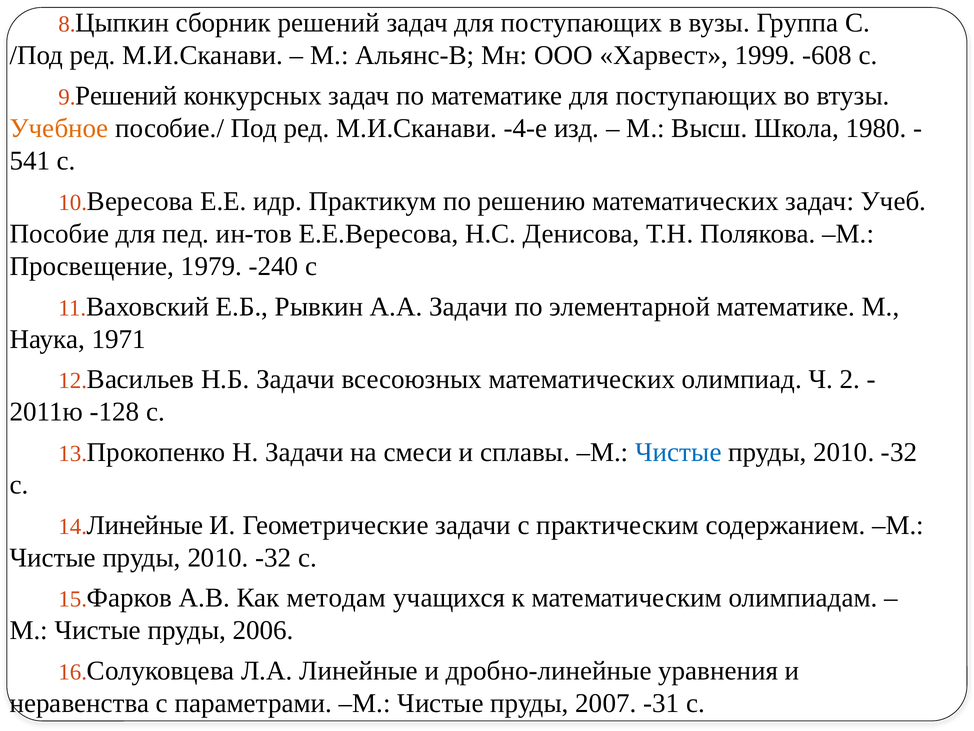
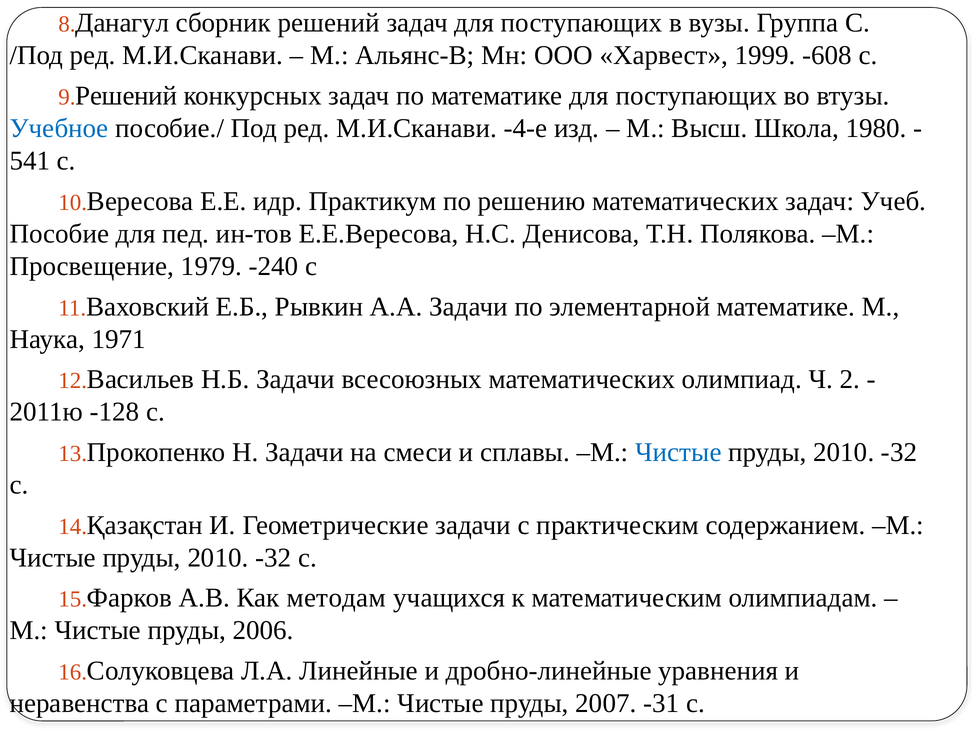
Цыпкин: Цыпкин -> Данагул (122, 23)
Учебное colour: orange -> blue (59, 128)
Линейные: Линейные -> Қазақстан (145, 525)
